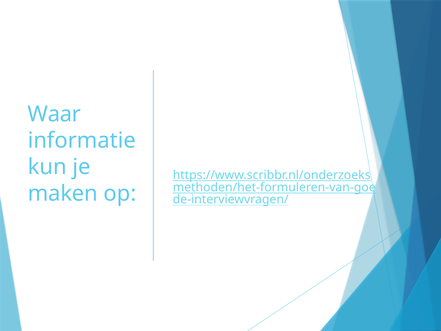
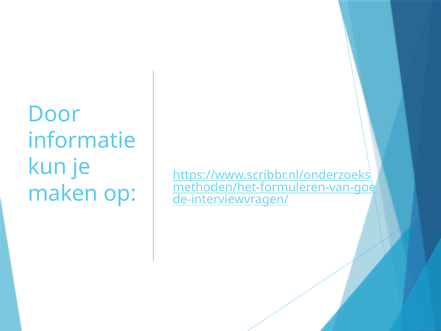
Waar: Waar -> Door (54, 114)
